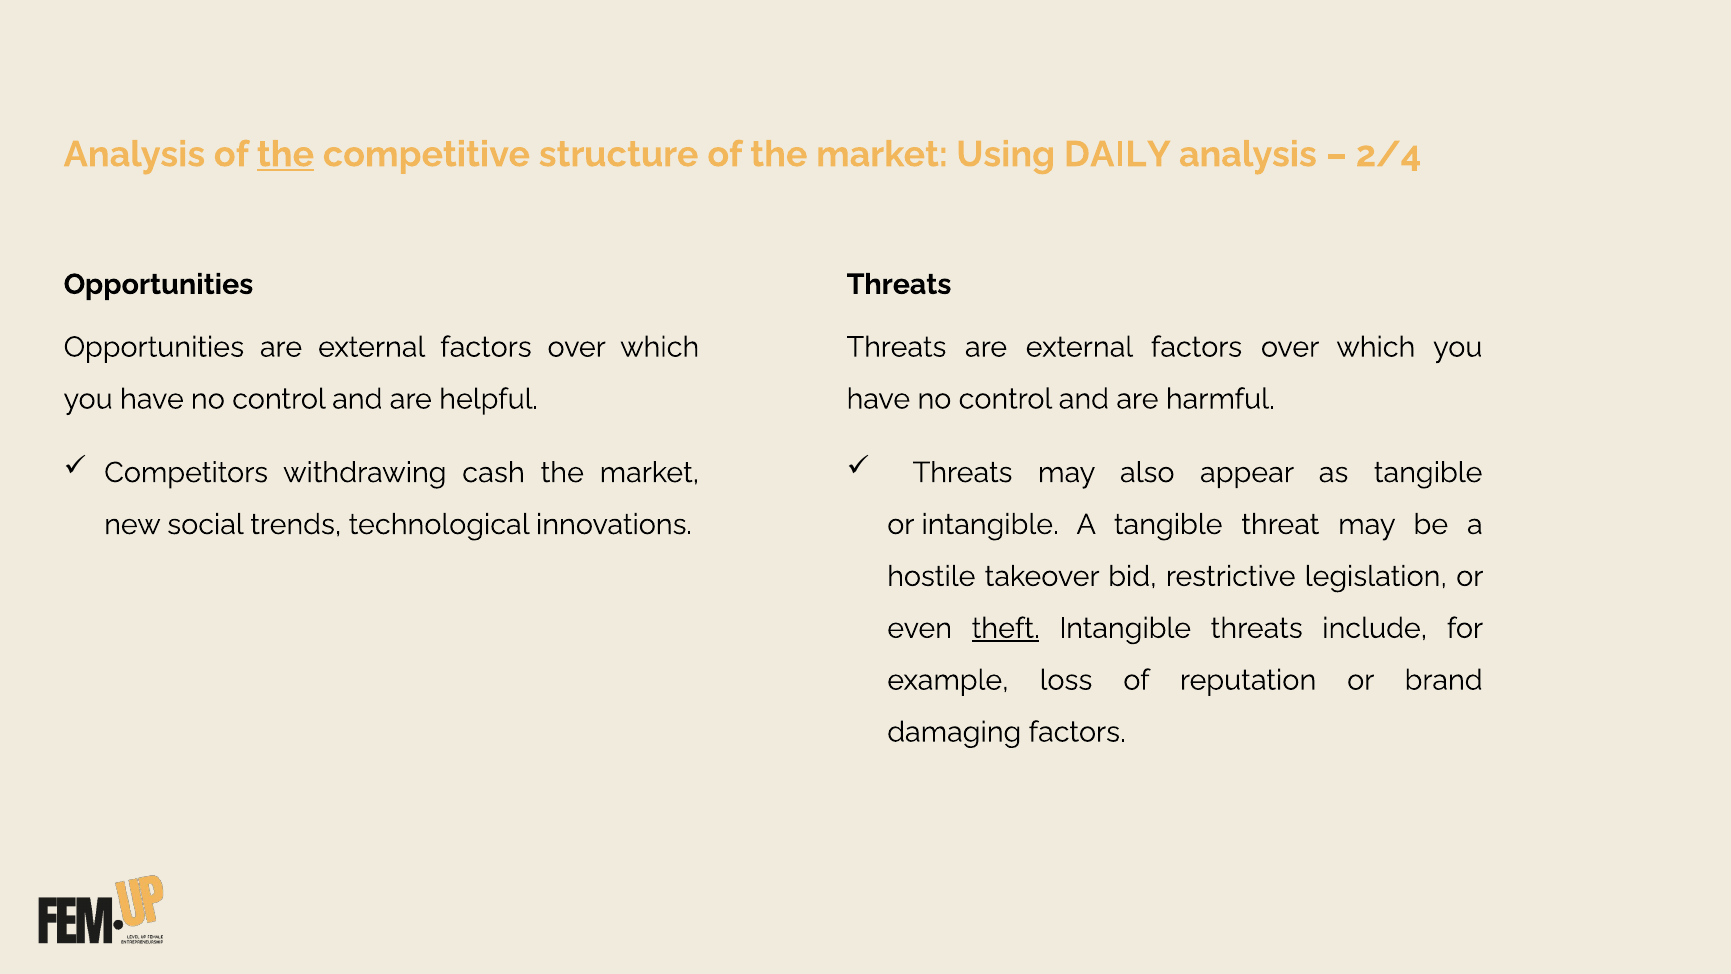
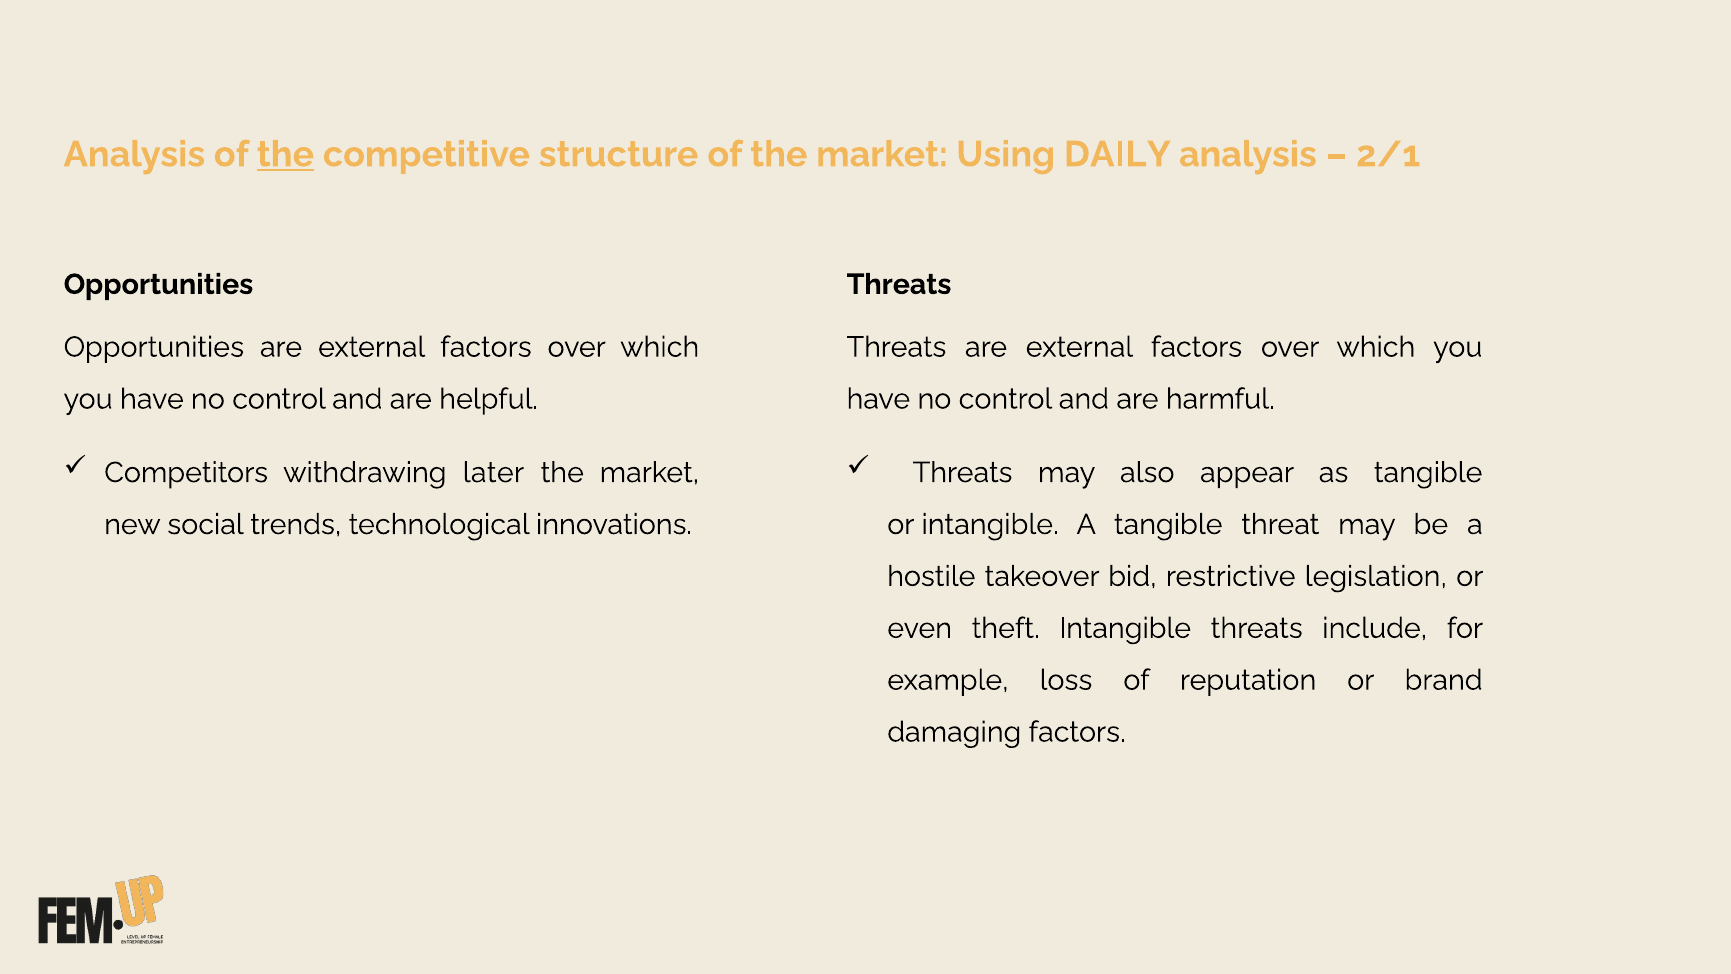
2/4: 2/4 -> 2/1 (1388, 154)
cash: cash -> later (493, 472)
theft underline: present -> none (1006, 628)
